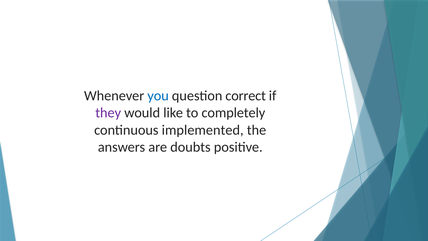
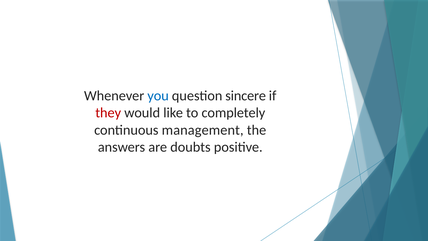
correct: correct -> sincere (246, 96)
they colour: purple -> red (108, 113)
implemented: implemented -> management (203, 130)
